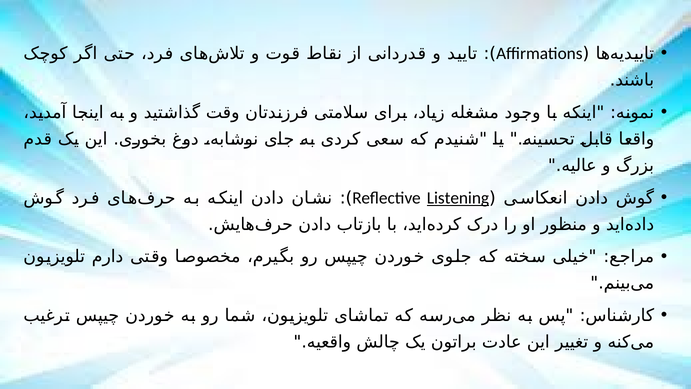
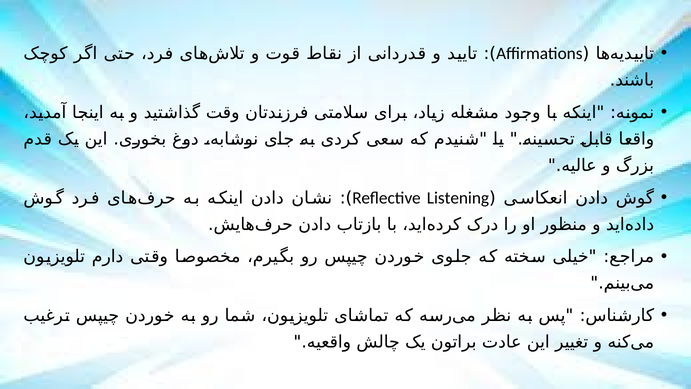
Listening underline: present -> none (458, 198)
